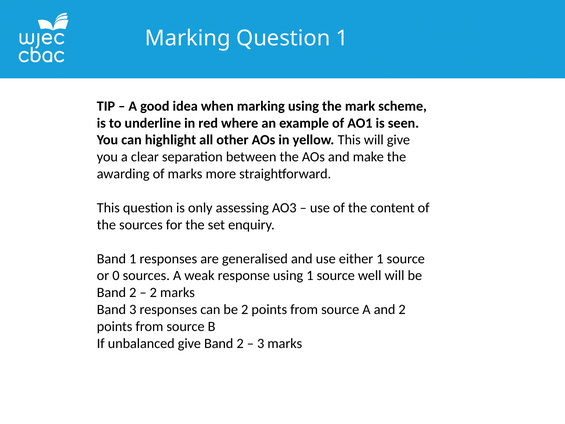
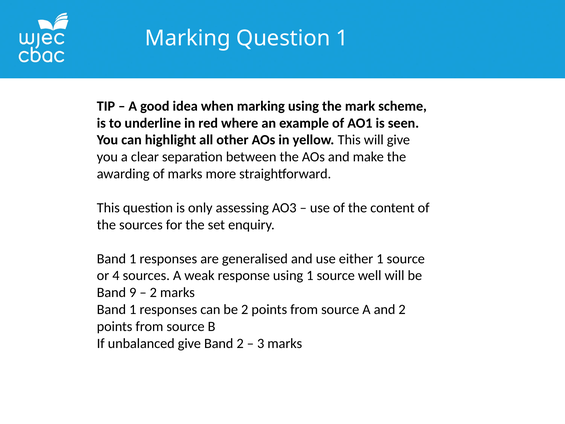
0: 0 -> 4 (116, 275)
2: 2 -> 9 (133, 292)
3: 3 -> 1 (133, 309)
